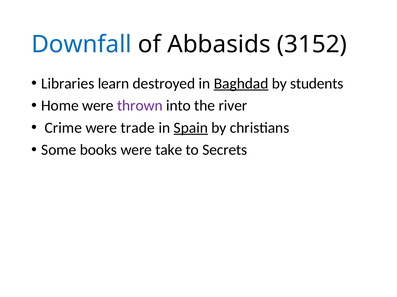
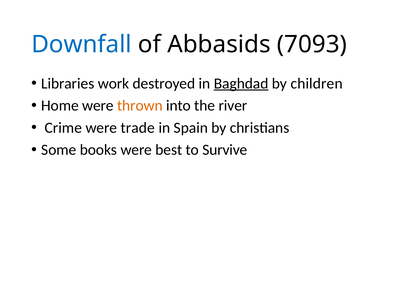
3152: 3152 -> 7093 (312, 44)
learn: learn -> work (114, 84)
students: students -> children (317, 84)
thrown colour: purple -> orange (140, 106)
Spain underline: present -> none (191, 128)
take: take -> best (169, 150)
Secrets: Secrets -> Survive (225, 150)
